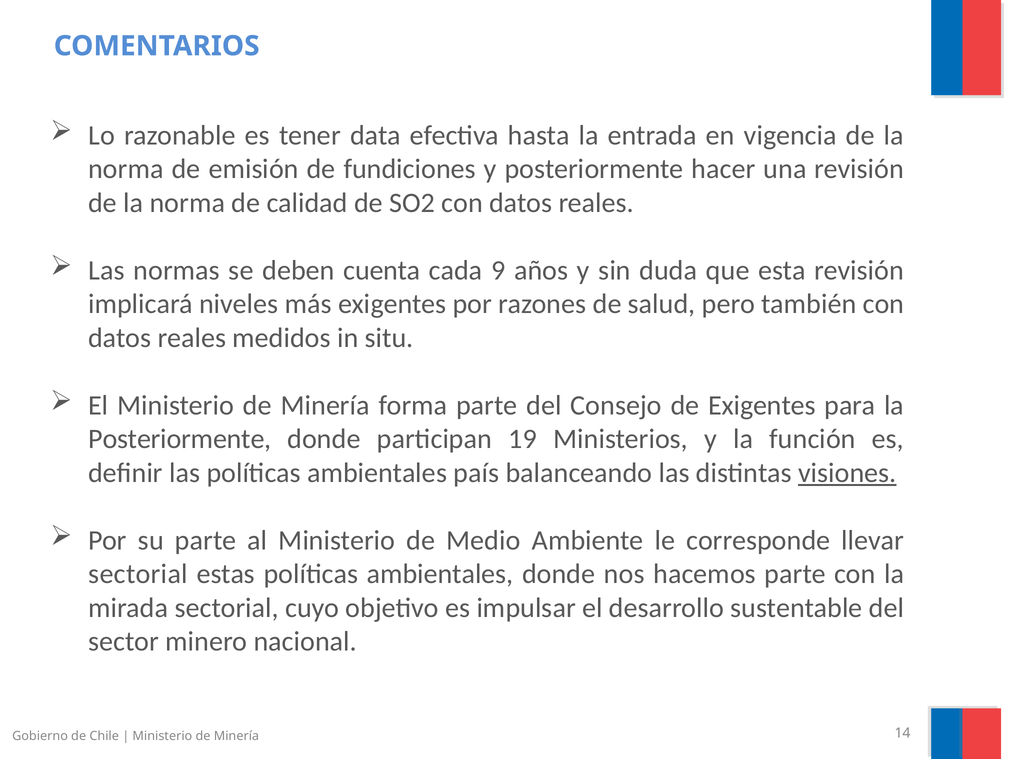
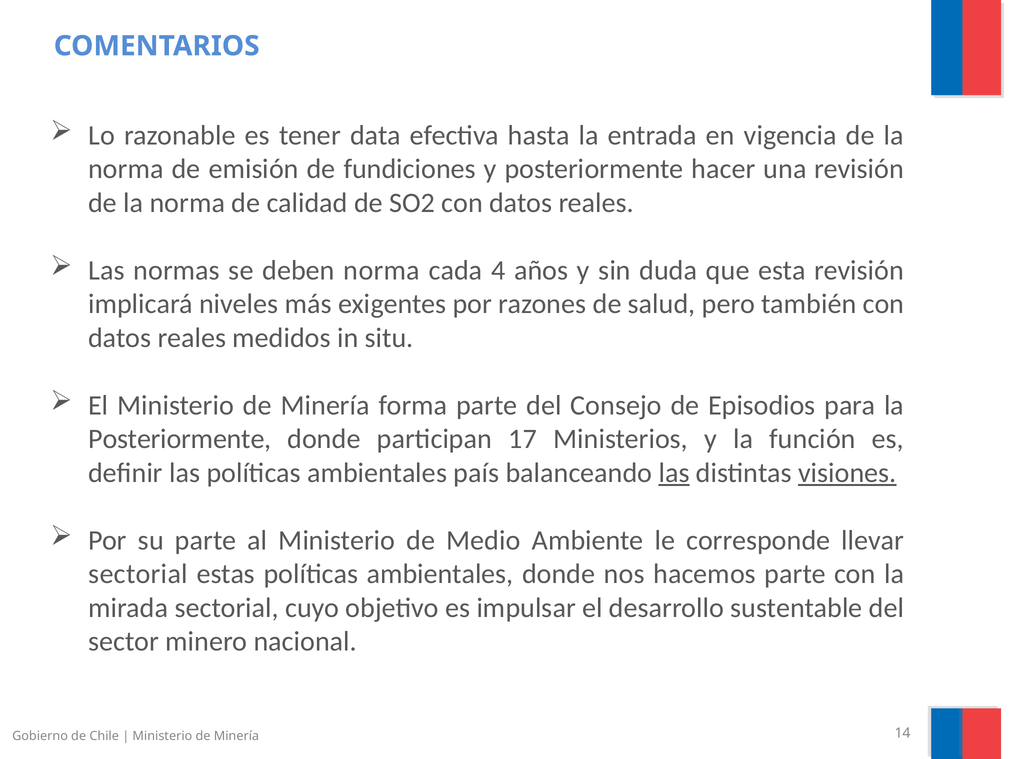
deben cuenta: cuenta -> norma (382, 270)
9: 9 -> 4 (498, 270)
de Exigentes: Exigentes -> Episodios (762, 405)
19: 19 -> 17 (523, 439)
las underline: none -> present (674, 473)
